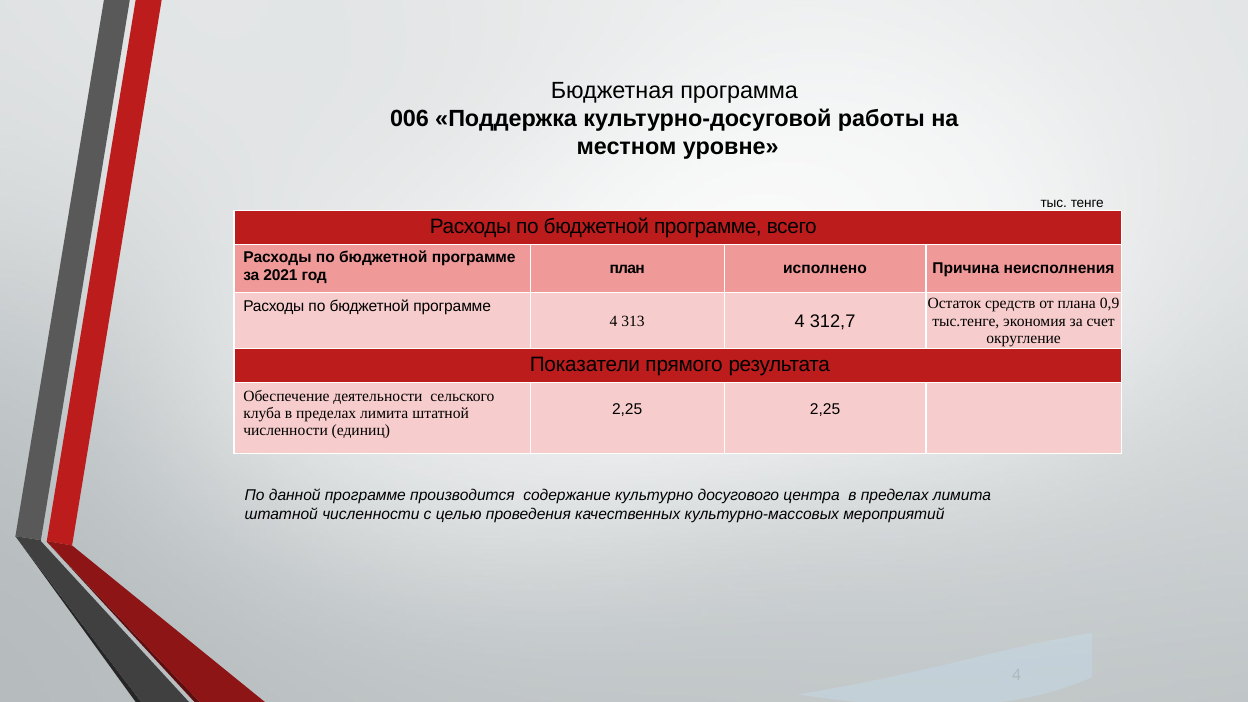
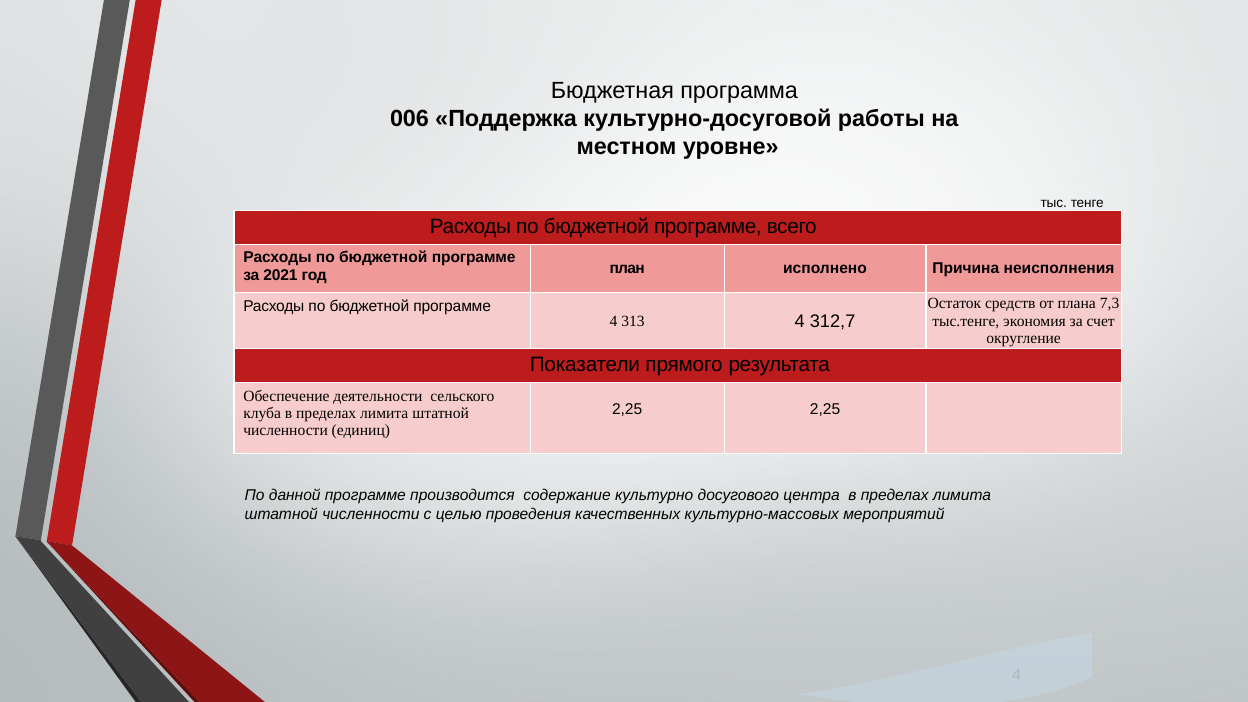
0,9: 0,9 -> 7,3 (1110, 304)
